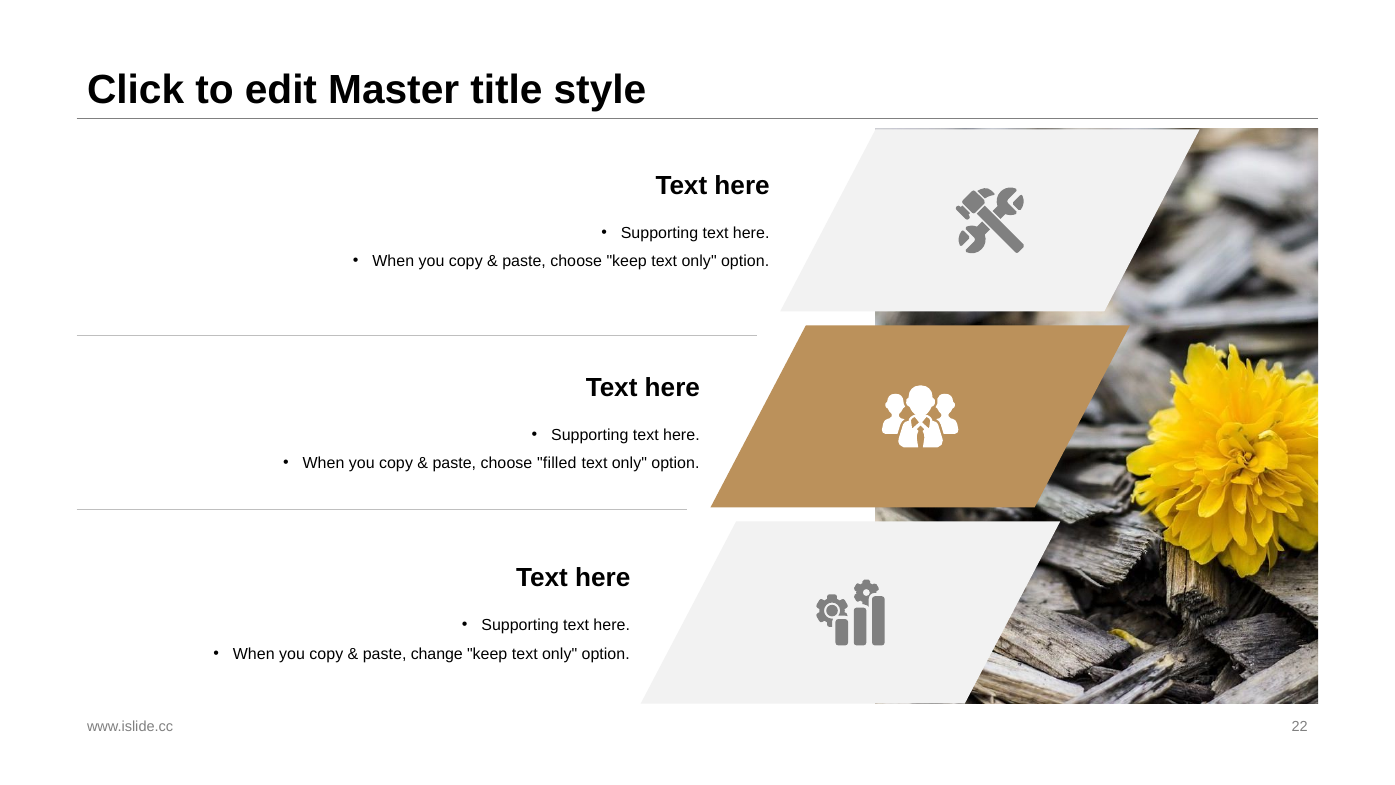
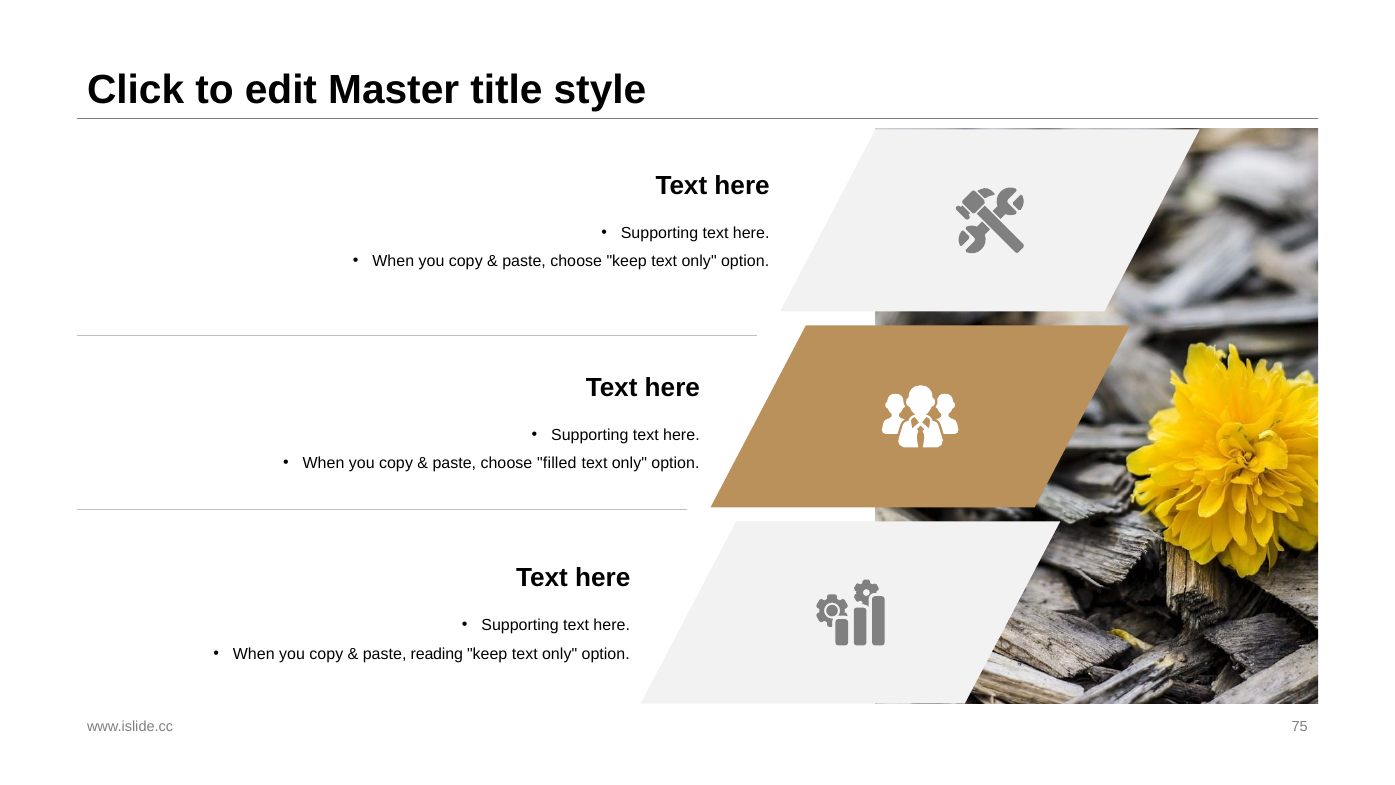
change: change -> reading (437, 654)
22: 22 -> 75 (1300, 727)
